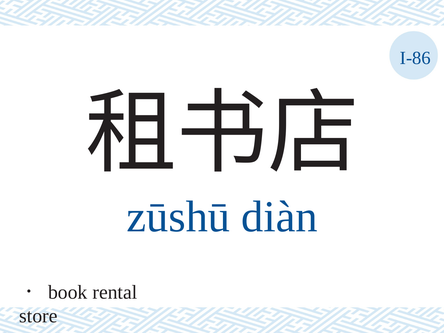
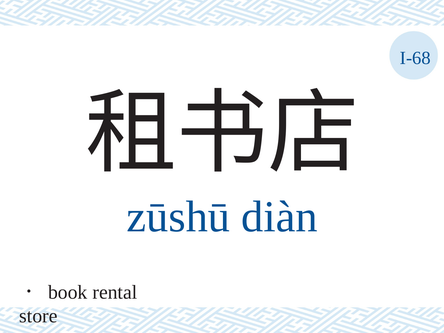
I-86: I-86 -> I-68 (415, 58)
